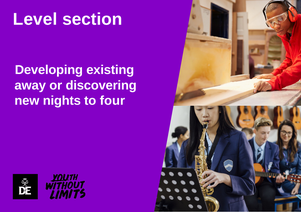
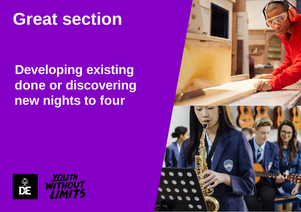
Level: Level -> Great (35, 19)
away: away -> done (30, 86)
